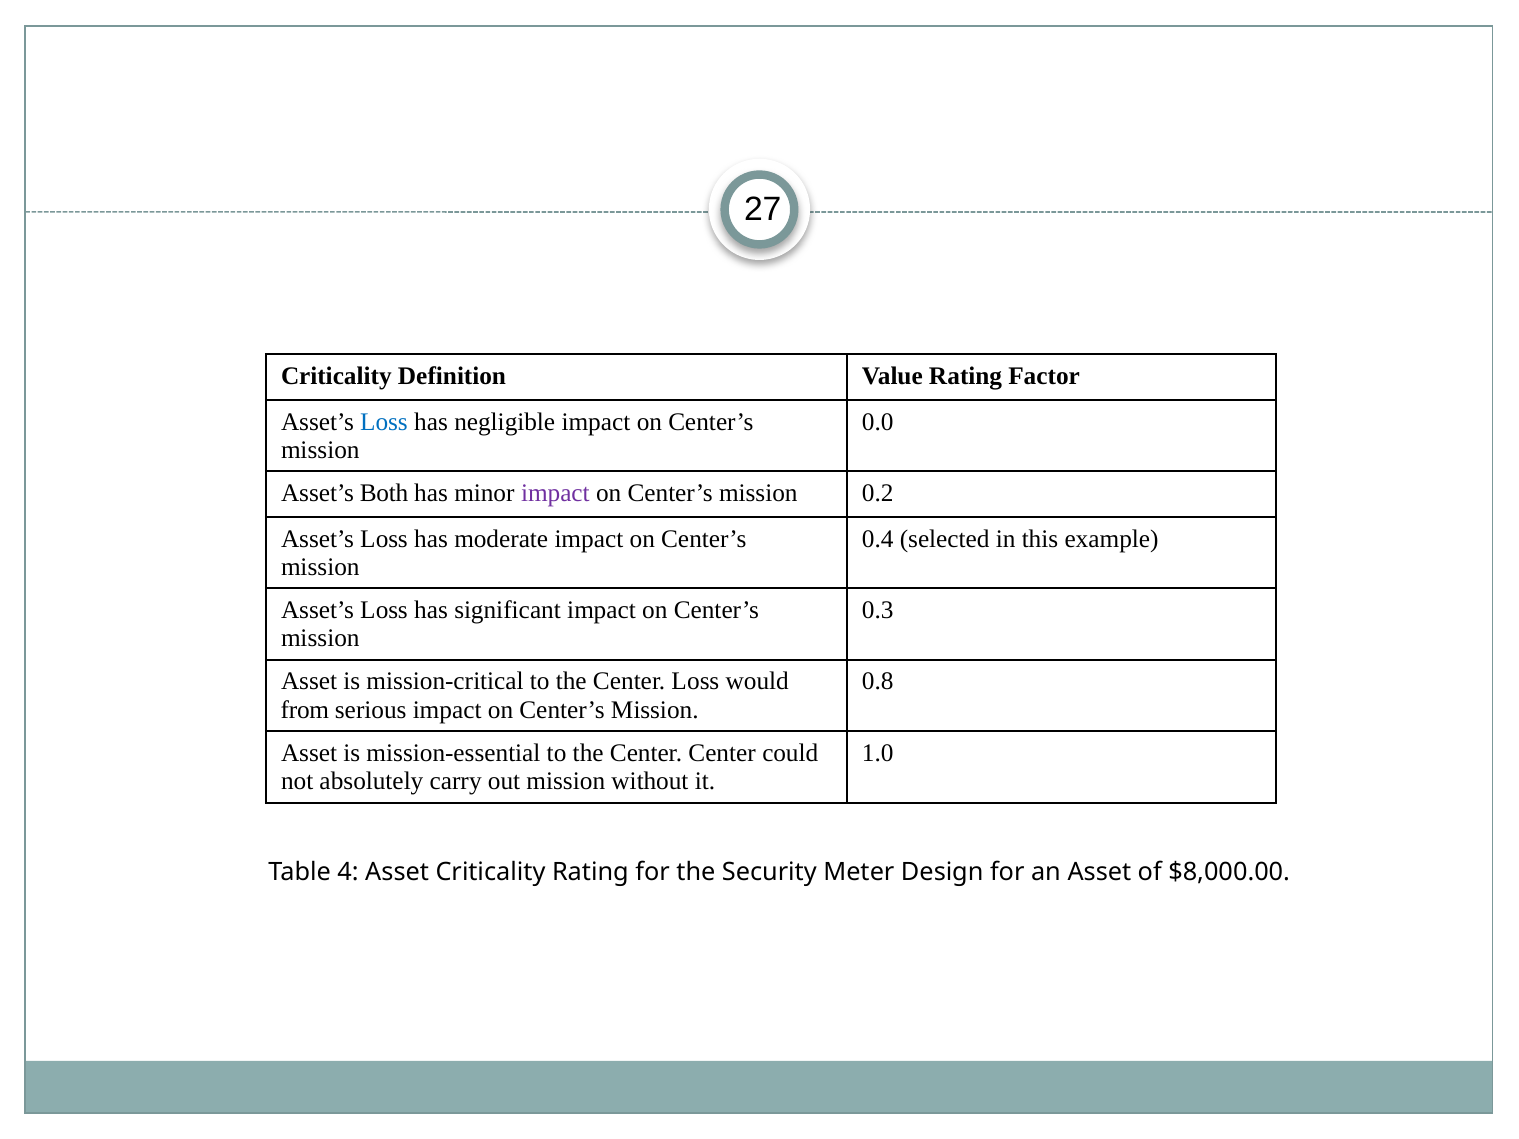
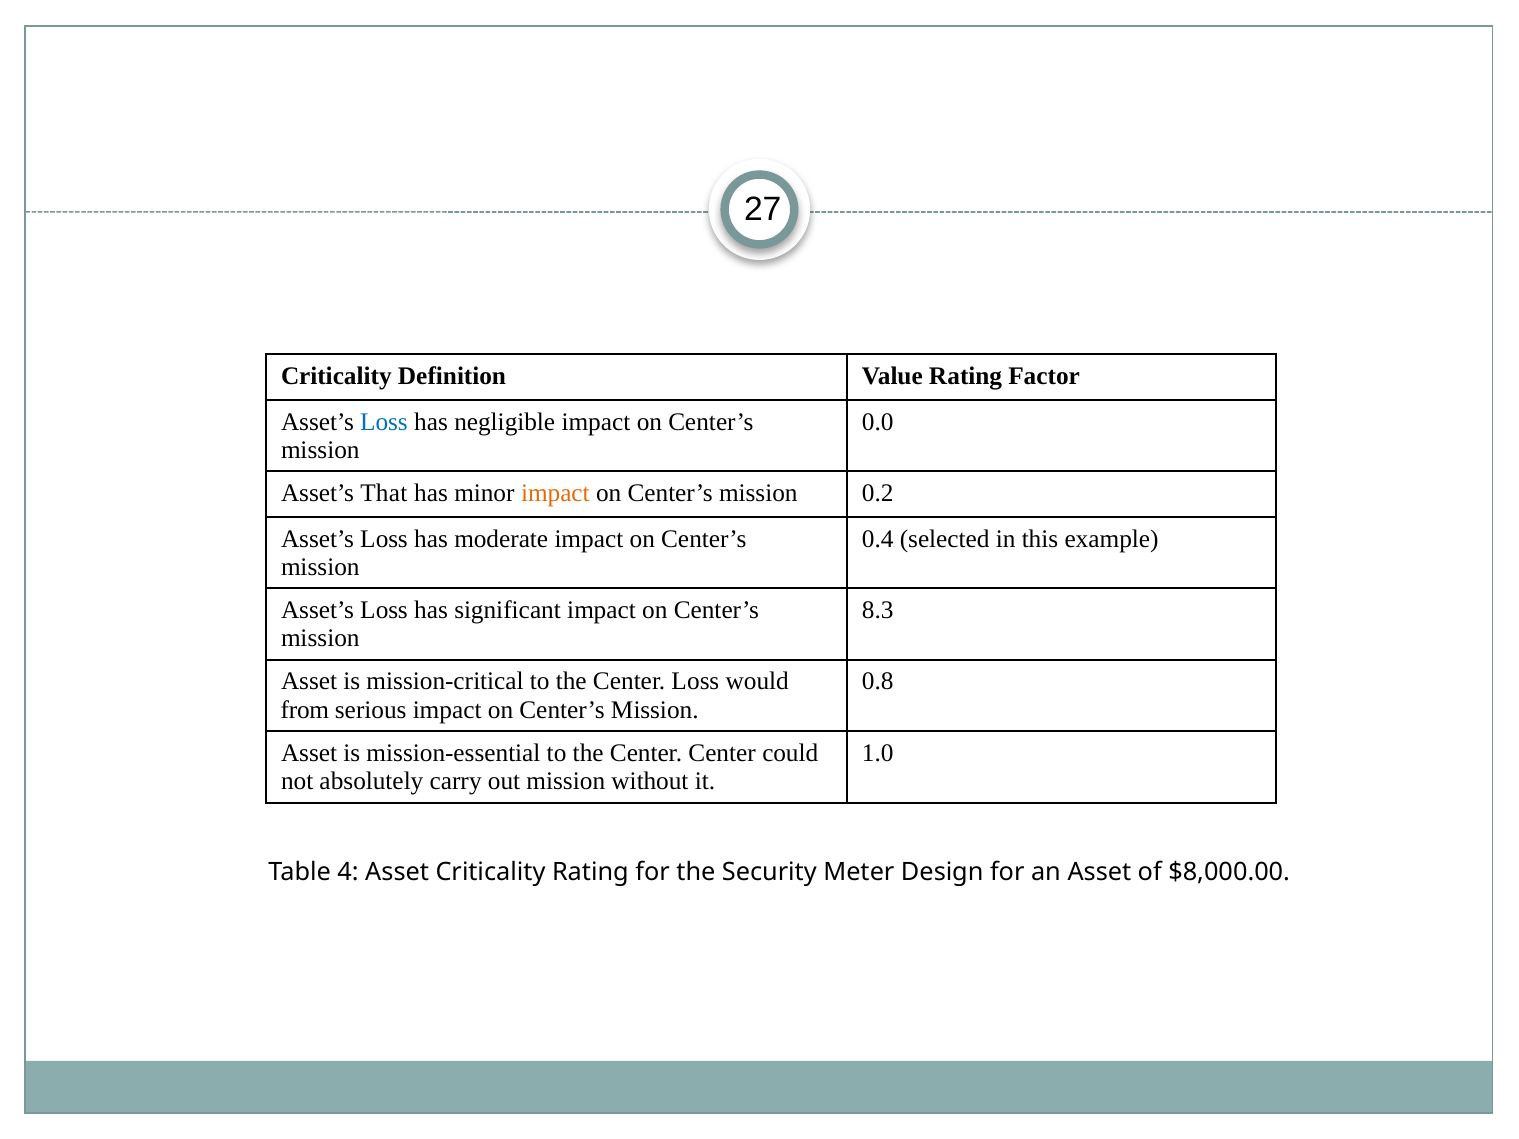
Both: Both -> That (384, 493)
impact colour: purple -> orange (555, 493)
0.3: 0.3 -> 8.3 (878, 610)
